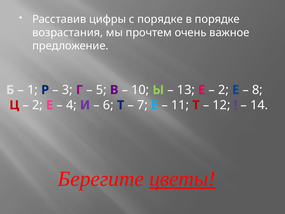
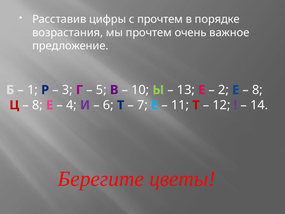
с порядке: порядке -> прочтем (160, 19)
2: 2 -> 8 (37, 105)
цветы underline: present -> none (182, 179)
